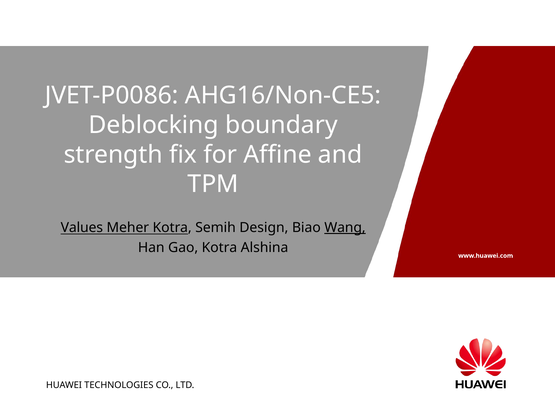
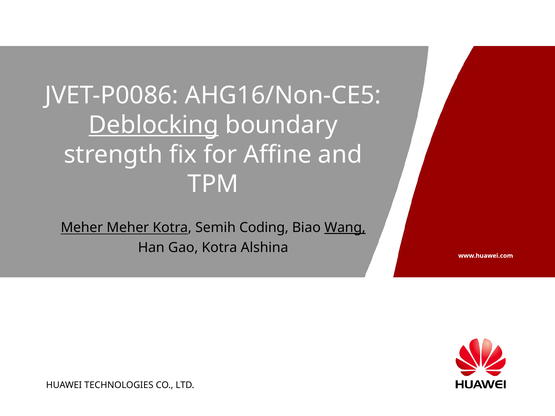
Deblocking underline: none -> present (154, 125)
Values: Values -> Meher (82, 228)
Design: Design -> Coding (264, 228)
